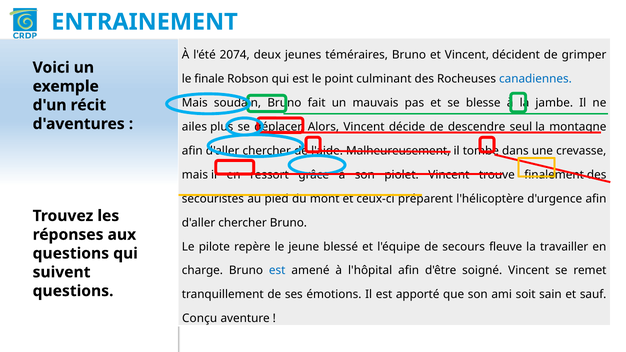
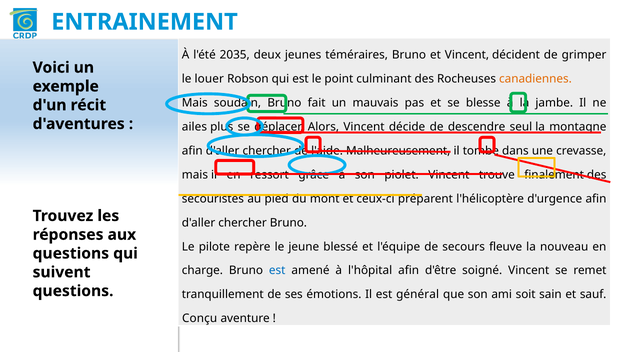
2074: 2074 -> 2035 (235, 55)
finale: finale -> louer (209, 79)
canadiennes colour: blue -> orange (535, 79)
travailler: travailler -> nouveau (564, 247)
apporté: apporté -> général (418, 295)
